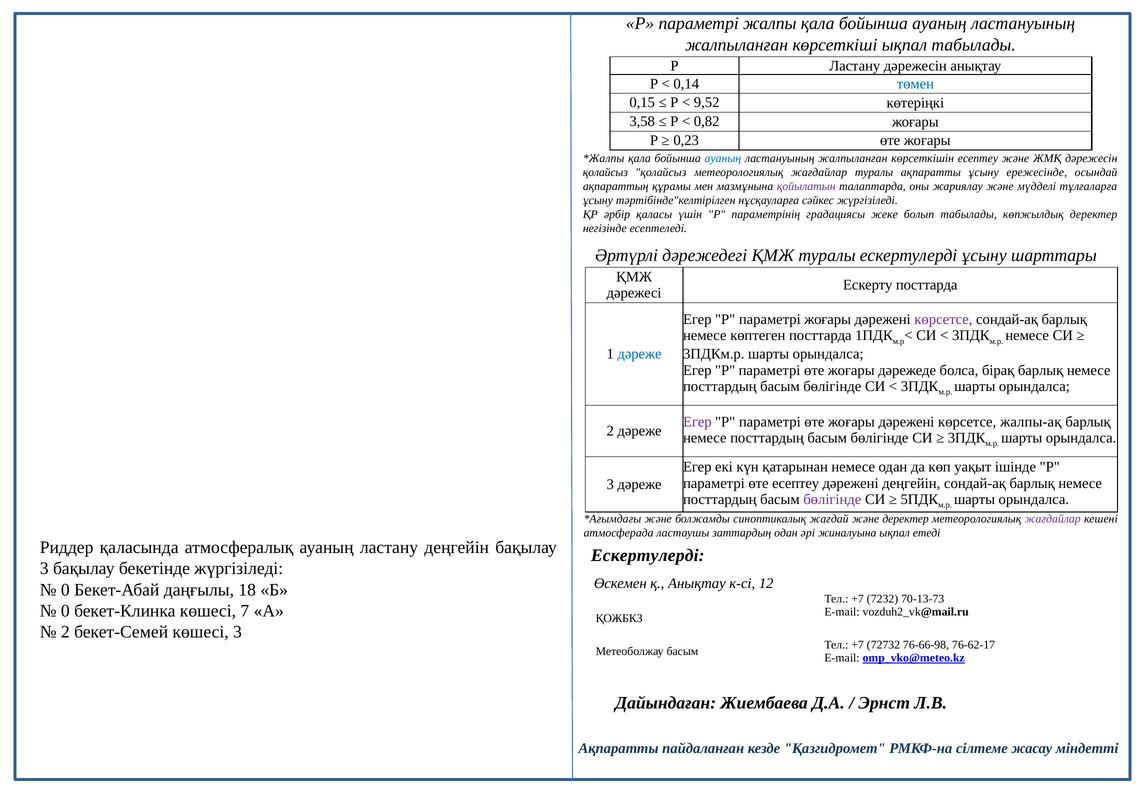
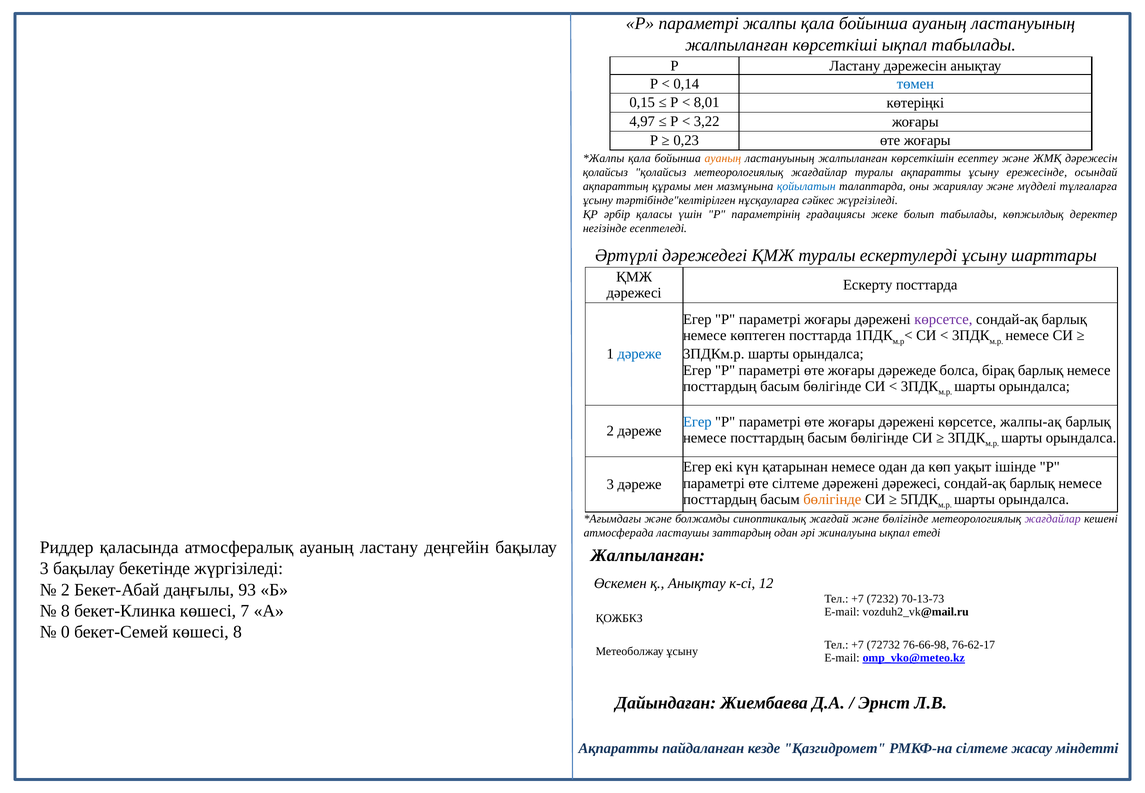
9,52: 9,52 -> 8,01 (707, 103)
3,58: 3,58 -> 4,97 (642, 121)
0,82: 0,82 -> 3,22 (707, 121)
ауаның colour: blue -> orange (723, 158)
қойылатын colour: purple -> blue (806, 186)
Егер colour: purple -> blue (697, 422)
өте есептеу: есептеу -> сілтеме (796, 483)
дәрежені деңгейін: деңгейін -> дәрежесі (911, 483)
бөлігінде colour: purple -> orange (832, 499)
және деректер: деректер -> бөлігінде (906, 519)
Ескертулерді: Ескертулерді -> Жалпыланған (648, 555)
0: 0 -> 2 (65, 589)
18: 18 -> 93 (247, 589)
0: 0 -> 8 (65, 611)
2: 2 -> 0 (65, 632)
көшесі 3: 3 -> 8 (237, 632)
Метеоболжау басым: басым -> ұсыну (682, 651)
